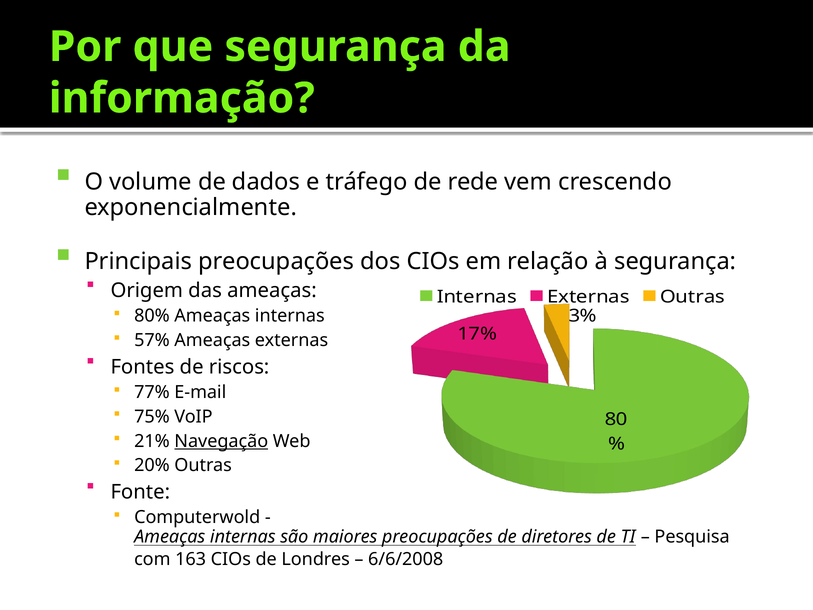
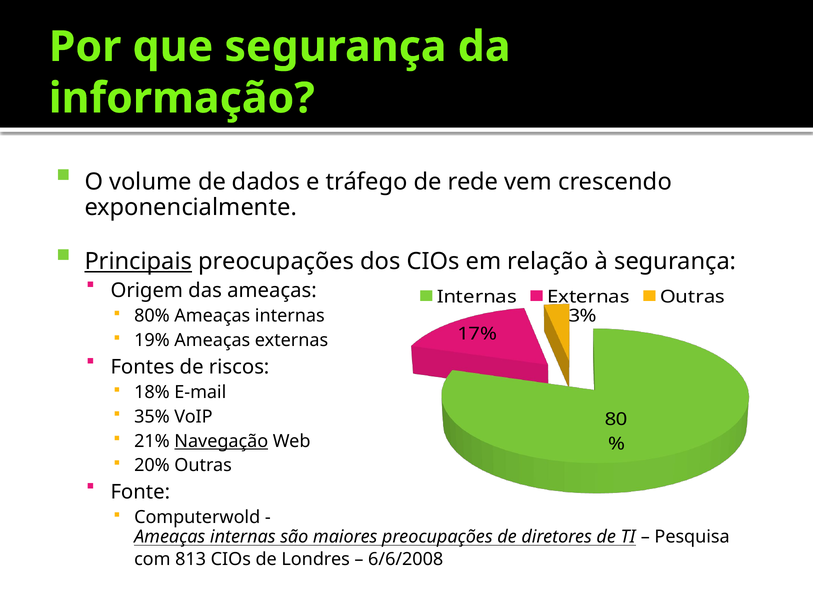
Principais underline: none -> present (138, 262)
57%: 57% -> 19% (152, 340)
77%: 77% -> 18% (152, 392)
75%: 75% -> 35% (152, 417)
163: 163 -> 813 (191, 559)
